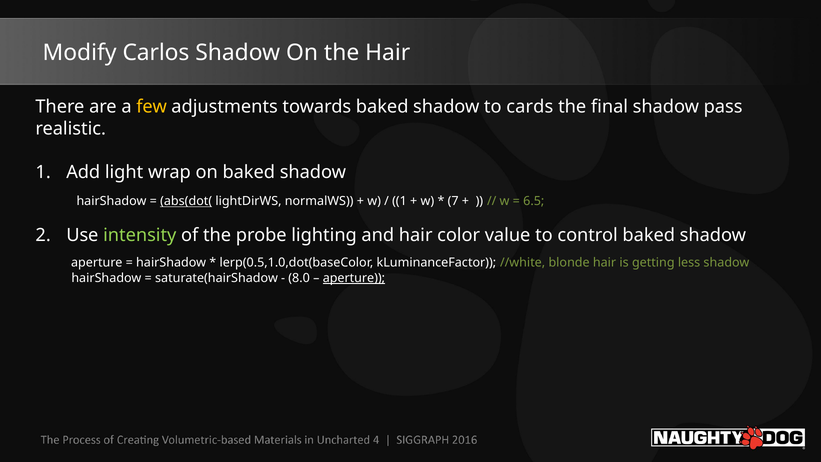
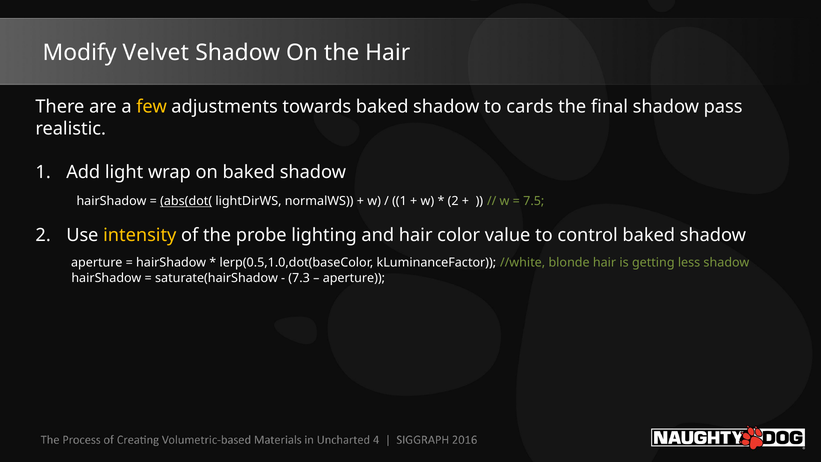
Carlos: Carlos -> Velvet (156, 53)
7: 7 -> 2 (453, 201)
6.5: 6.5 -> 7.5 (534, 201)
intensity colour: light green -> yellow (140, 235)
8.0: 8.0 -> 7.3 (299, 278)
aperture underline: present -> none (354, 278)
